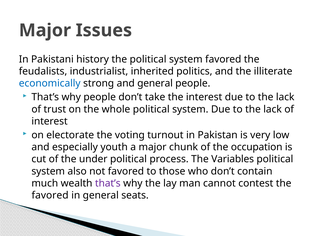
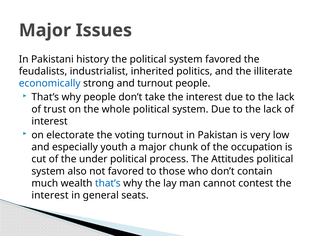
and general: general -> turnout (155, 83)
Variables: Variables -> Attitudes (233, 159)
that’s colour: purple -> blue (108, 183)
favored: favored -> interest (50, 196)
